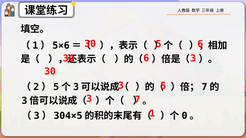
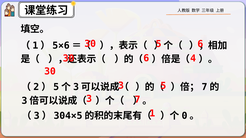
6 3: 3 -> 4 (193, 58)
